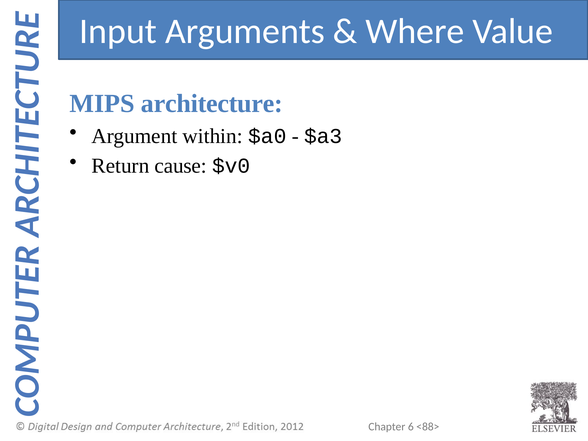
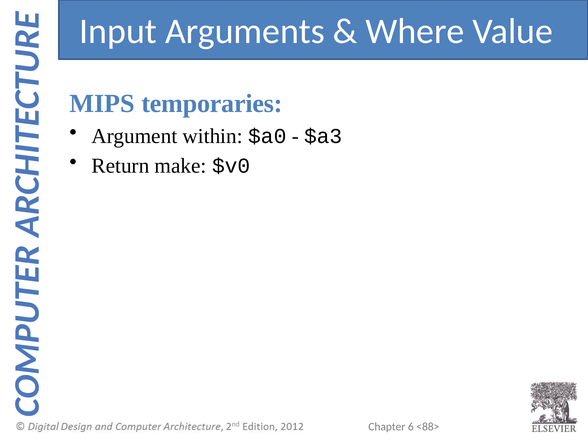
architecture: architecture -> temporaries (212, 104)
cause: cause -> make (181, 166)
